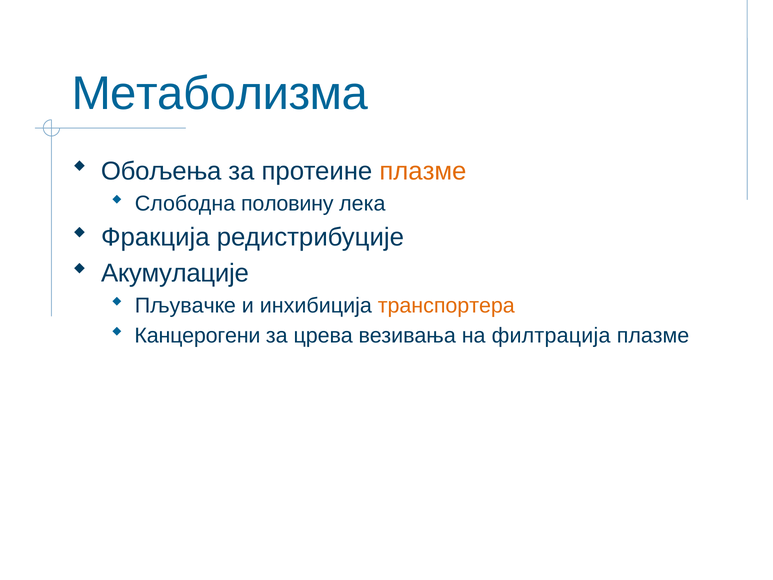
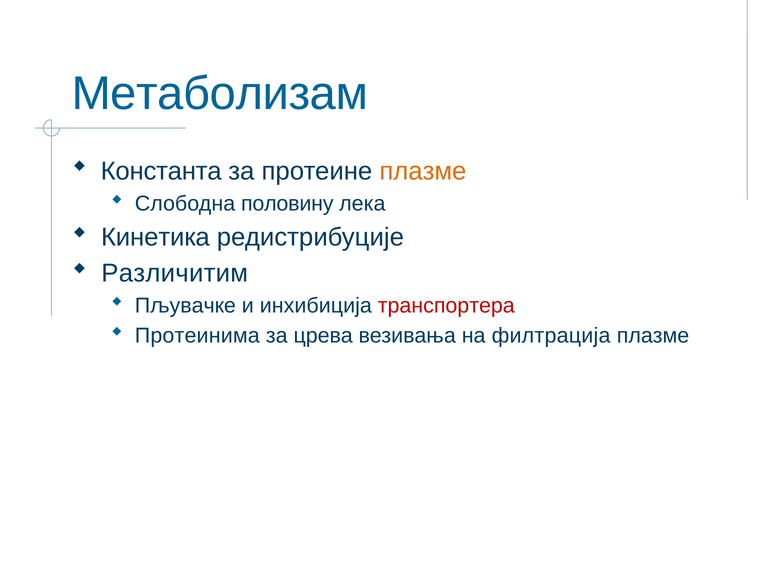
Метаболизма: Метаболизма -> Метаболизам (220, 93)
Обољења: Обољења -> Константа (161, 171)
Фракција: Фракција -> Кинетика (155, 237)
Акумулације: Акумулације -> Различитим (175, 273)
транспортера colour: orange -> red (446, 306)
Канцерогени: Канцерогени -> Протеинима (197, 336)
